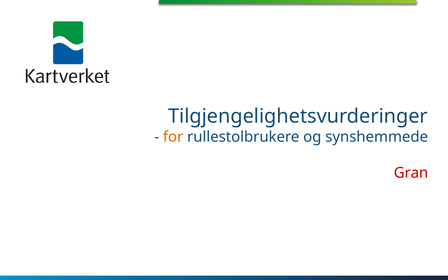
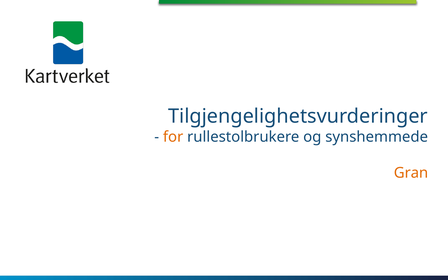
Gran colour: red -> orange (411, 173)
